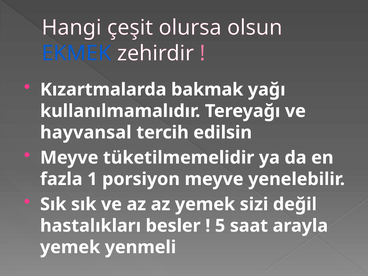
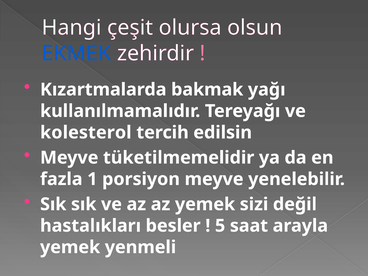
hayvansal: hayvansal -> kolesterol (86, 133)
